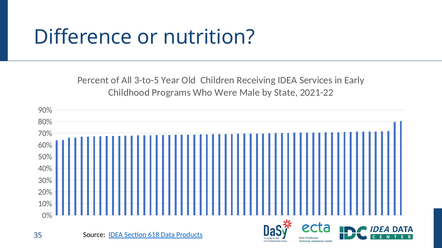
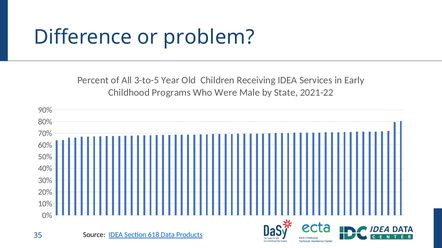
nutrition: nutrition -> problem (209, 37)
